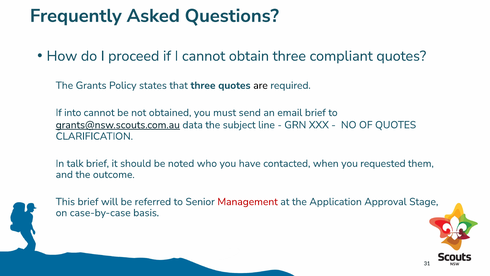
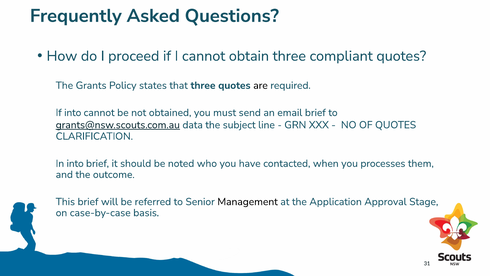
In talk: talk -> into (75, 163)
requested: requested -> processes (383, 163)
Management colour: red -> black (248, 201)
